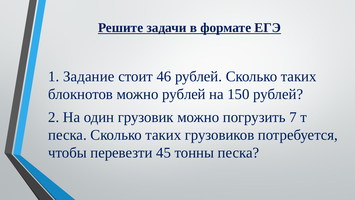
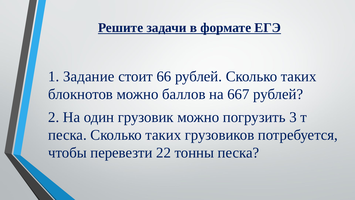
46: 46 -> 66 (164, 76)
можно рублей: рублей -> баллов (184, 94)
150: 150 -> 667 (238, 94)
7: 7 -> 3 (293, 117)
45: 45 -> 22 (164, 153)
